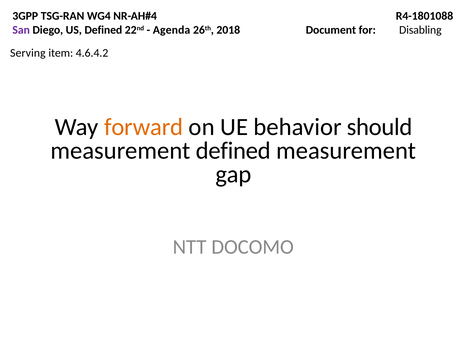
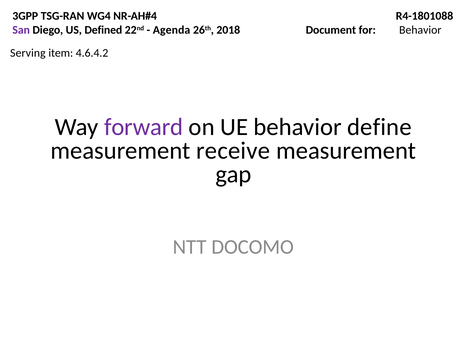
for Disabling: Disabling -> Behavior (420, 30)
forward colour: orange -> purple (144, 127)
should: should -> define (379, 127)
measurement defined: defined -> receive (233, 150)
